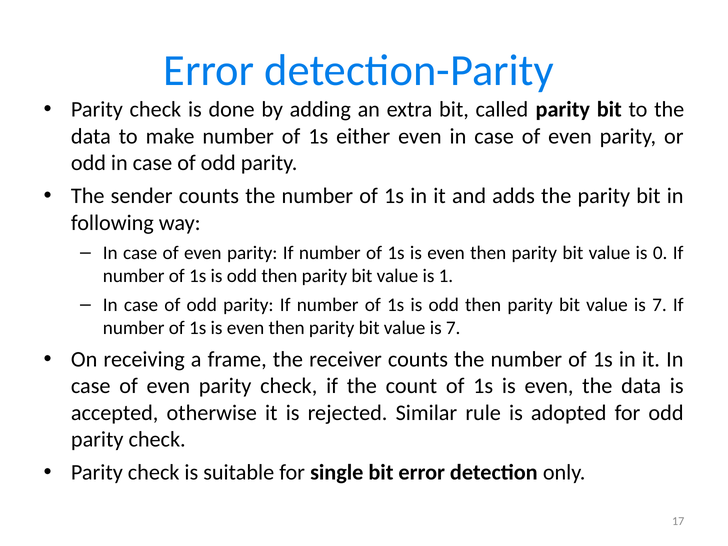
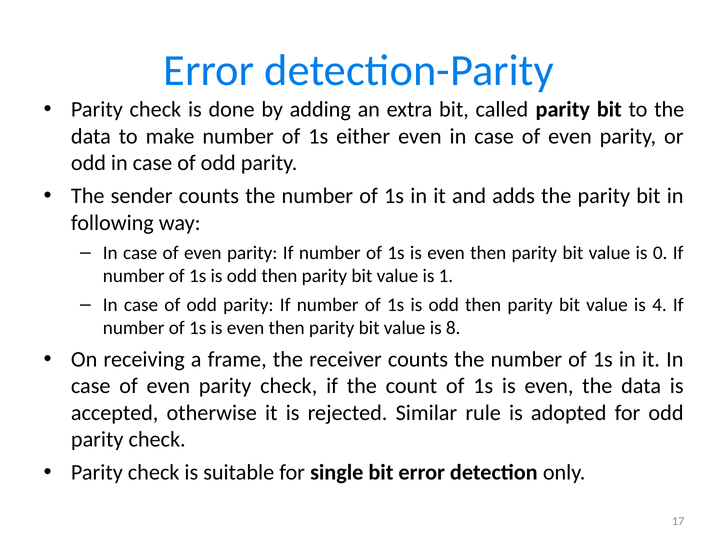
7: 7 -> 4 (659, 305)
7: 7 -> 8 (453, 328)
